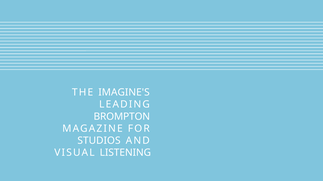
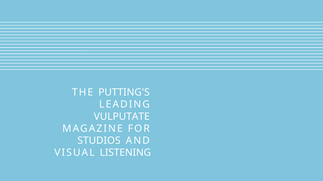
IMAGINE'S: IMAGINE'S -> PUTTING'S (124, 93)
BROMPTON: BROMPTON -> VULPUTATE (122, 117)
